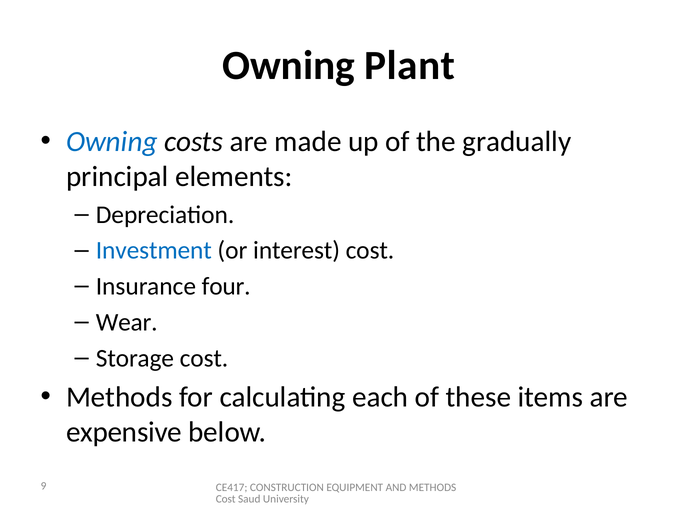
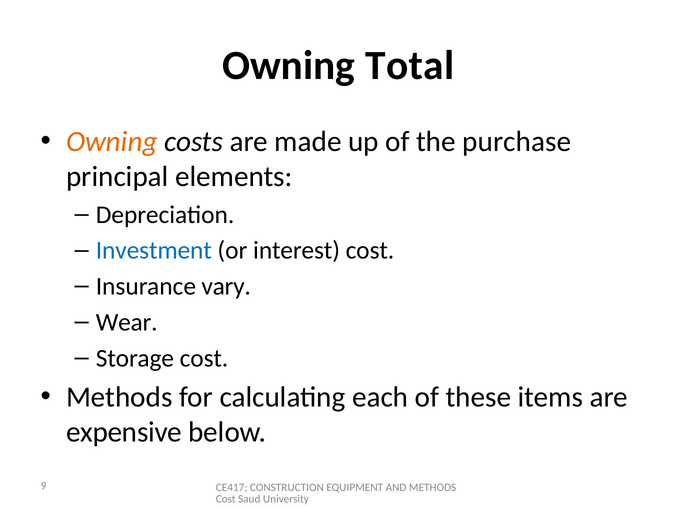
Plant: Plant -> Total (410, 66)
Owning colour: blue -> orange (112, 142)
gradually: gradually -> purchase (517, 142)
four: four -> vary (226, 286)
